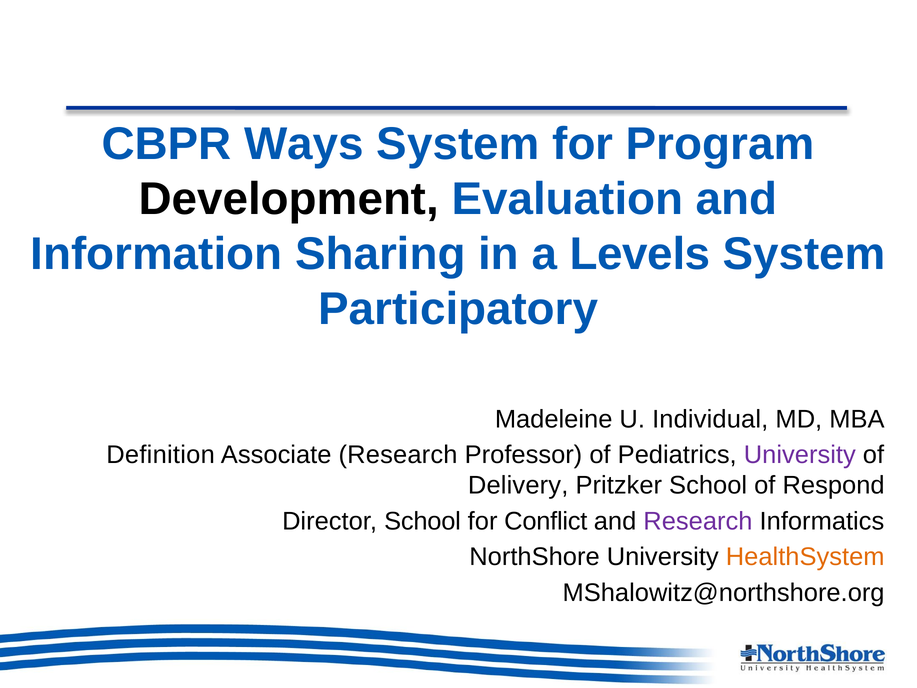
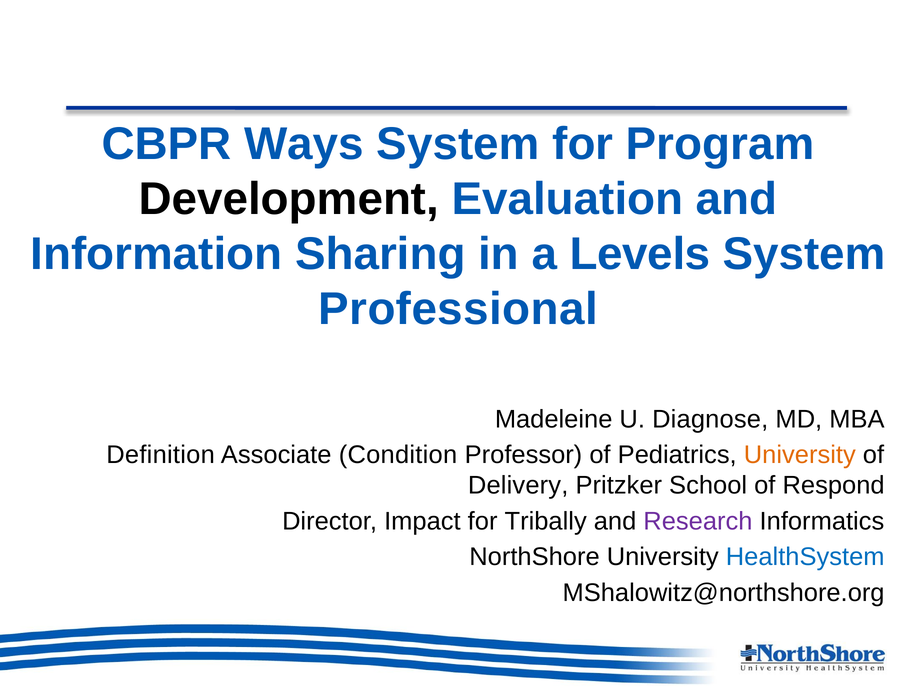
Participatory: Participatory -> Professional (458, 309)
Individual: Individual -> Diagnose (710, 419)
Associate Research: Research -> Condition (398, 455)
University colour: purple -> orange (800, 455)
Director School: School -> Impact (422, 521)
Conflict: Conflict -> Tribally (546, 521)
HealthSystem colour: orange -> blue (805, 557)
